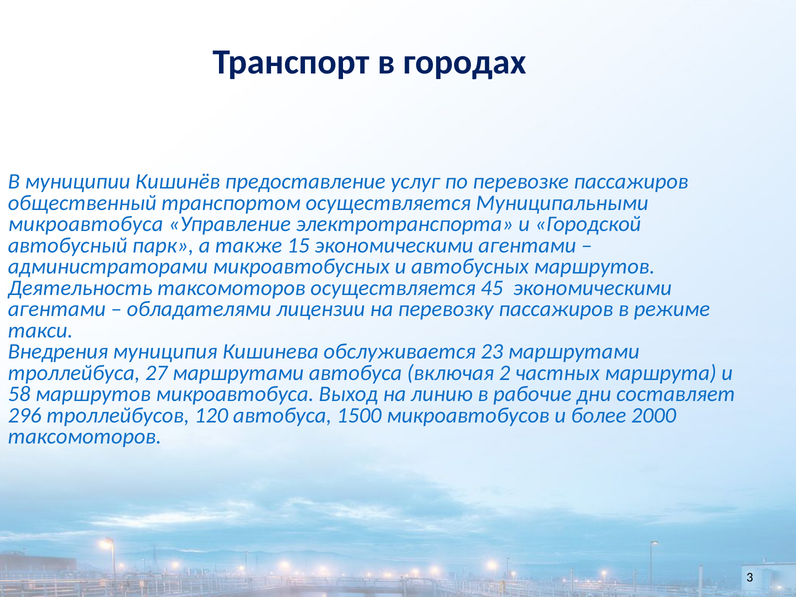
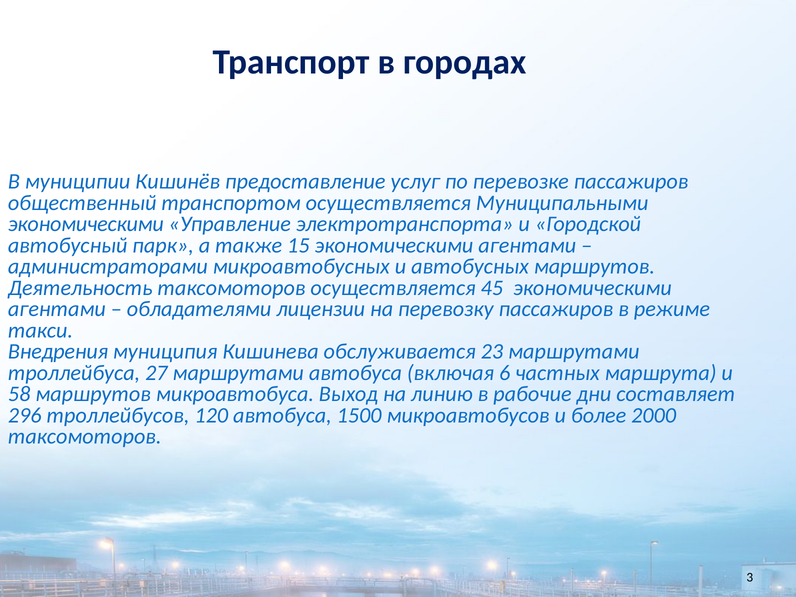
микроавтобуса: микроавтобуса -> экономическими (86, 224)
2: 2 -> 6 (505, 373)
